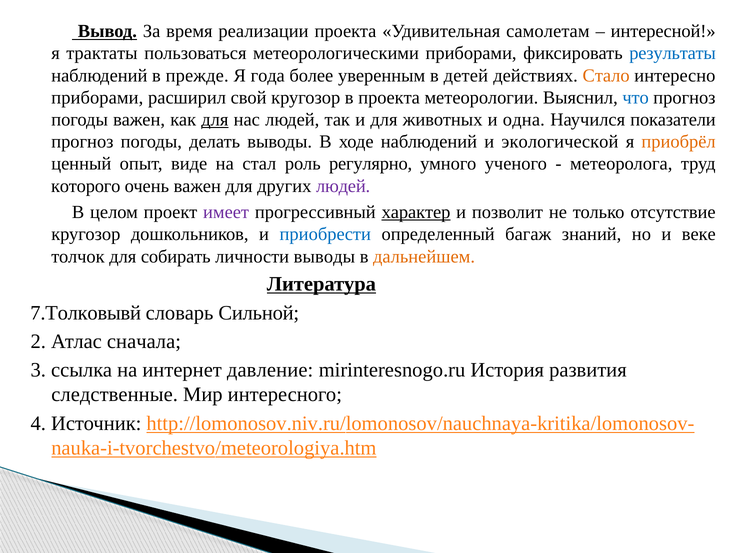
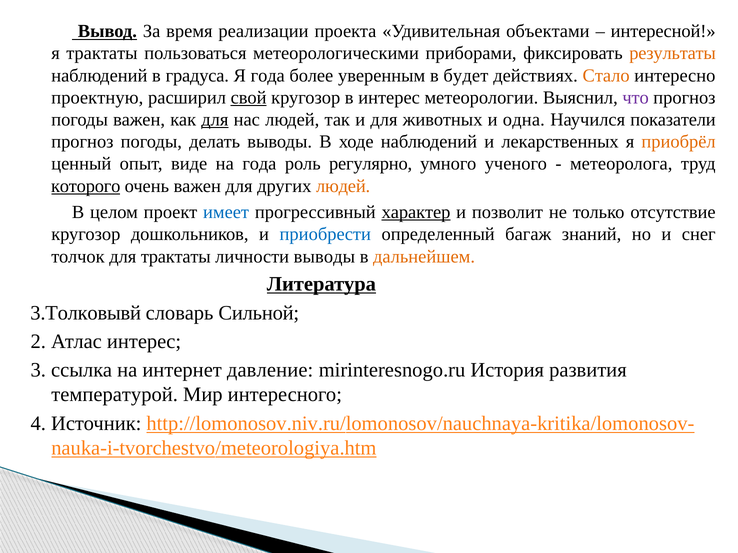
самолетам: самолетам -> объектами (548, 31)
результаты colour: blue -> orange (673, 53)
прежде: прежде -> градуса (197, 75)
детей: детей -> будет (466, 75)
приборами: приборами -> проектную (97, 98)
свой underline: none -> present (249, 98)
в проекта: проекта -> интерес (389, 98)
что colour: blue -> purple (636, 98)
экологической: экологической -> лекарственных (560, 142)
на стал: стал -> года (259, 164)
которого underline: none -> present (86, 186)
людей colour: purple -> orange (343, 186)
имеет colour: purple -> blue (226, 212)
веке: веке -> снег (699, 235)
для собирать: собирать -> трактаты (176, 257)
7.Толковывй: 7.Толковывй -> 3.Толковывй (86, 313)
Атлас сначала: сначала -> интерес (144, 342)
следственные: следственные -> температурой (115, 395)
